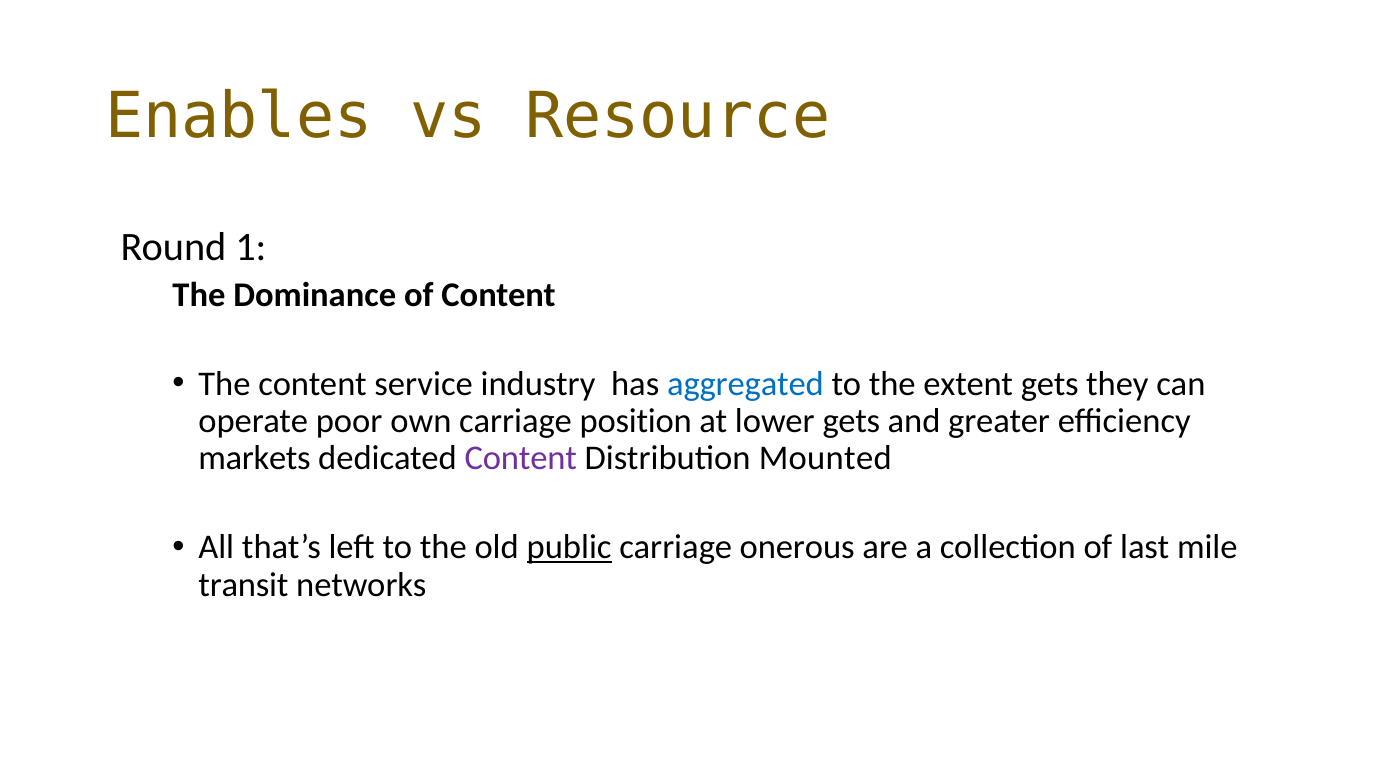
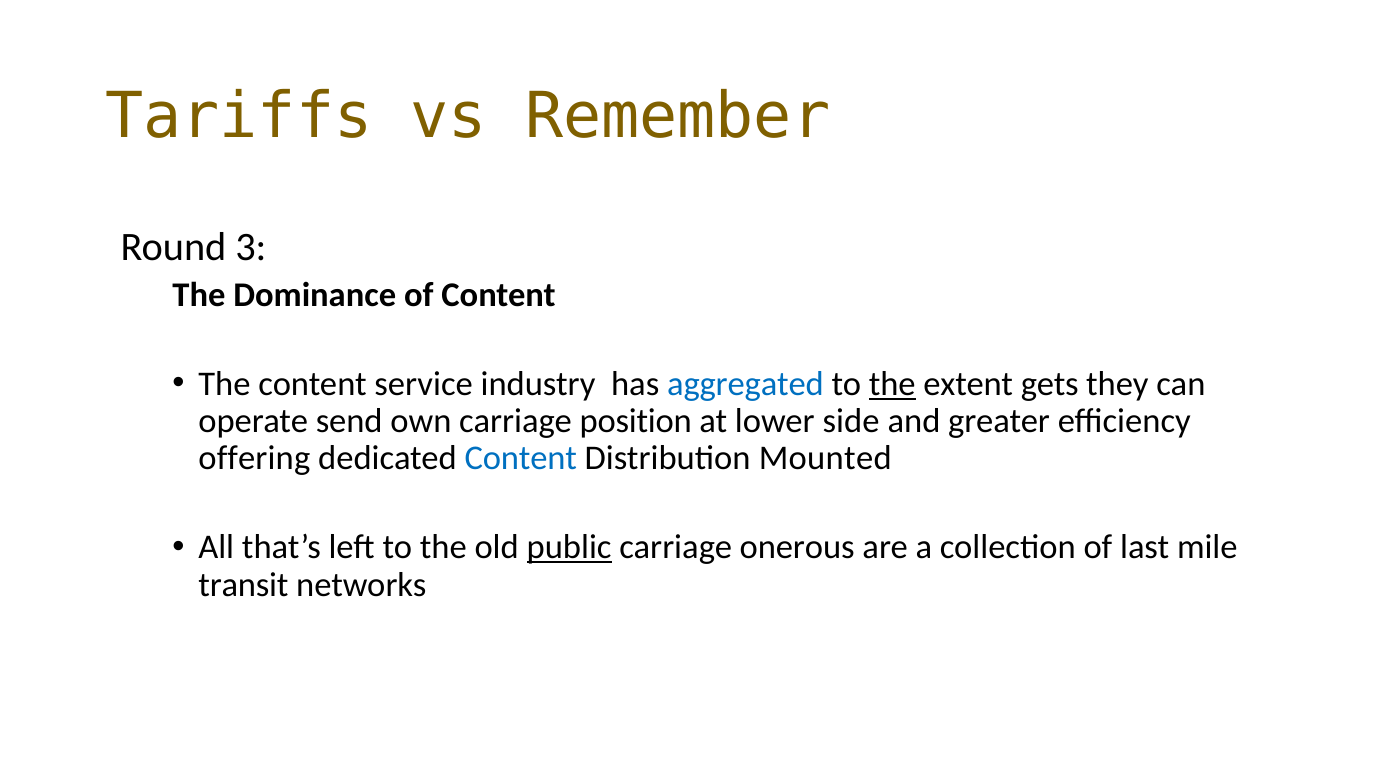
Enables: Enables -> Tariffs (239, 116)
Resource: Resource -> Remember (678, 116)
1: 1 -> 3 (251, 247)
the underline: none -> present (892, 384)
poor: poor -> send (349, 421)
lower gets: gets -> side (851, 421)
markets: markets -> offering (254, 458)
Content colour: purple -> blue (521, 458)
